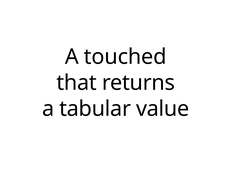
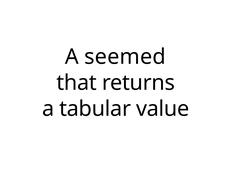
touched: touched -> seemed (125, 57)
